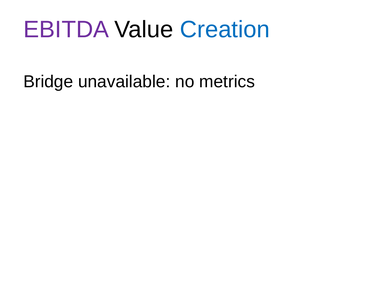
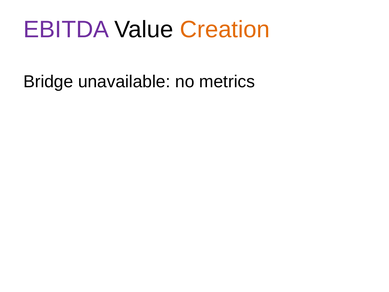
Creation colour: blue -> orange (225, 30)
